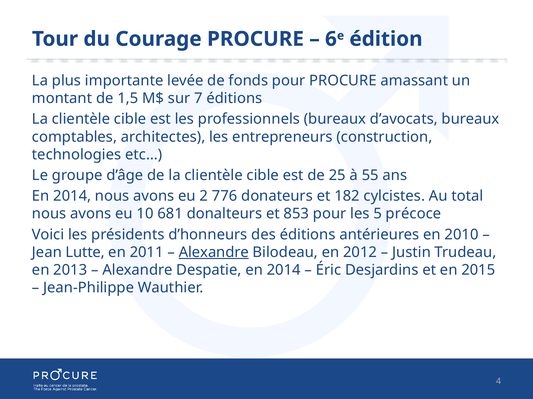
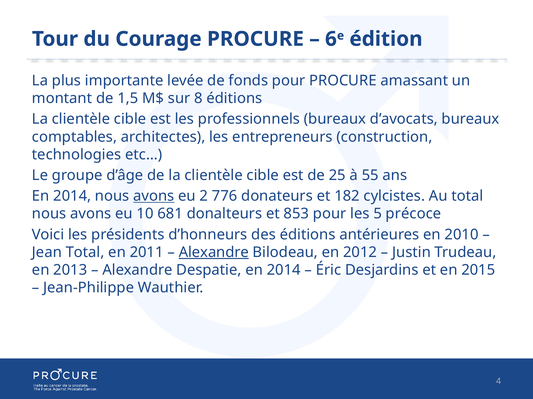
7: 7 -> 8 (198, 99)
avons underline: none -> present (154, 196)
Jean Lutte: Lutte -> Total (85, 253)
